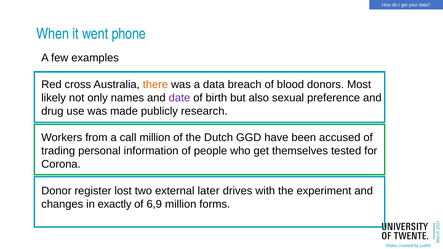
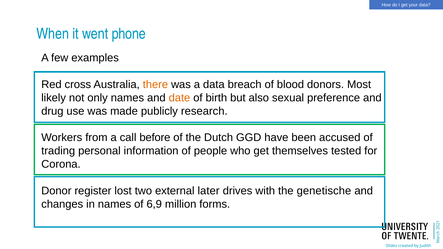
date colour: purple -> orange (179, 98)
call million: million -> before (155, 138)
experiment: experiment -> genetische (324, 191)
in exactly: exactly -> names (115, 204)
